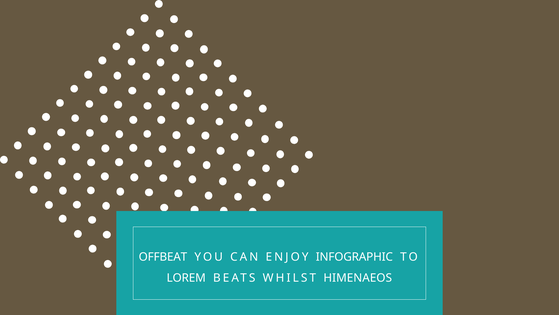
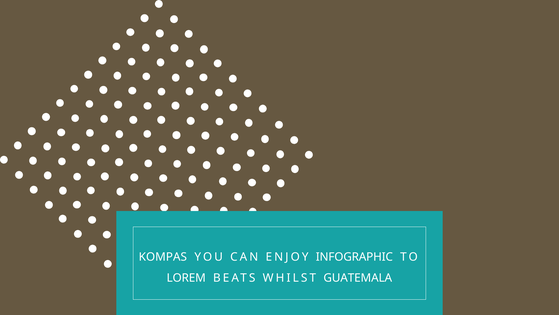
OFFBEAT: OFFBEAT -> KOMPAS (163, 256)
HIMENAEOS: HIMENAEOS -> GUATEMALA (358, 277)
